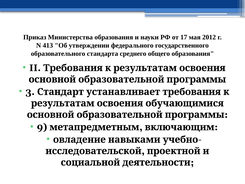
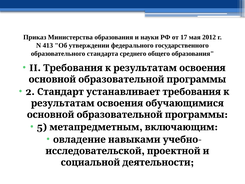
3: 3 -> 2 (30, 92)
9: 9 -> 5 (42, 127)
